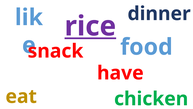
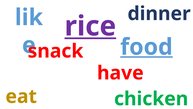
food underline: none -> present (146, 47)
